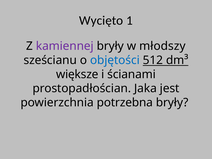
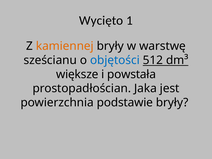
kamiennej colour: purple -> orange (65, 46)
młodszy: młodszy -> warstwę (162, 46)
ścianami: ścianami -> powstała (132, 74)
potrzebna: potrzebna -> podstawie (125, 103)
